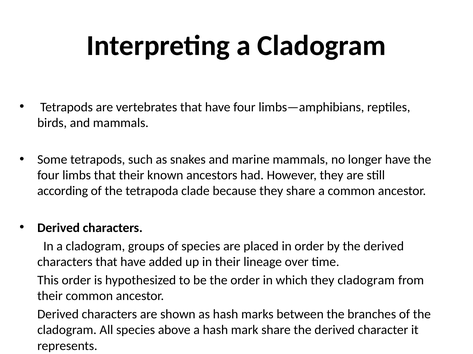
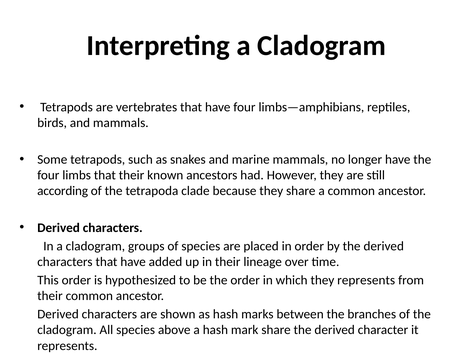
they cladogram: cladogram -> represents (366, 281)
